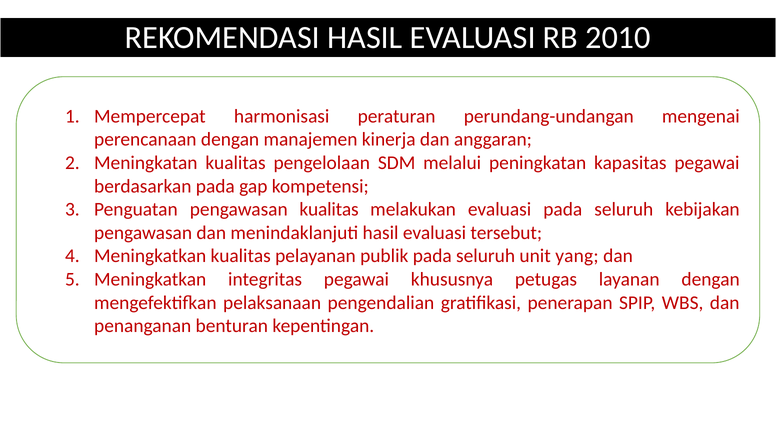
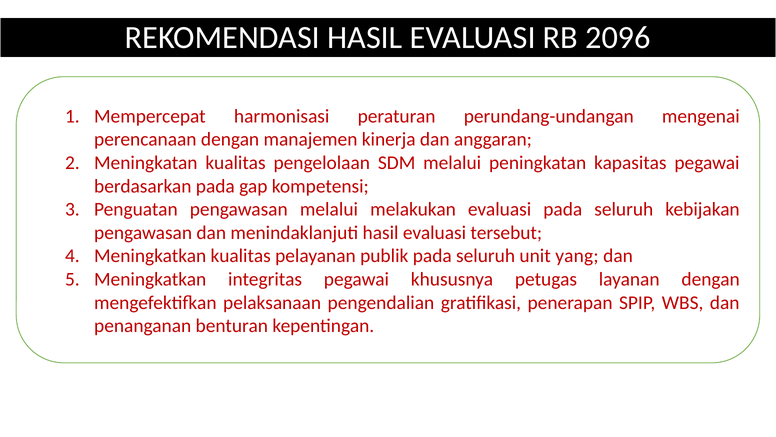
2010: 2010 -> 2096 (618, 38)
pengawasan kualitas: kualitas -> melalui (329, 209)
